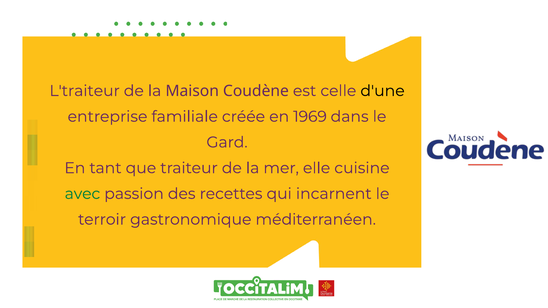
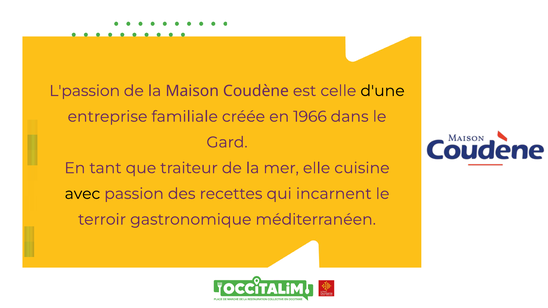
L'traiteur: L'traiteur -> L'passion (85, 91)
1969: 1969 -> 1966 (310, 117)
avec colour: green -> black (82, 194)
